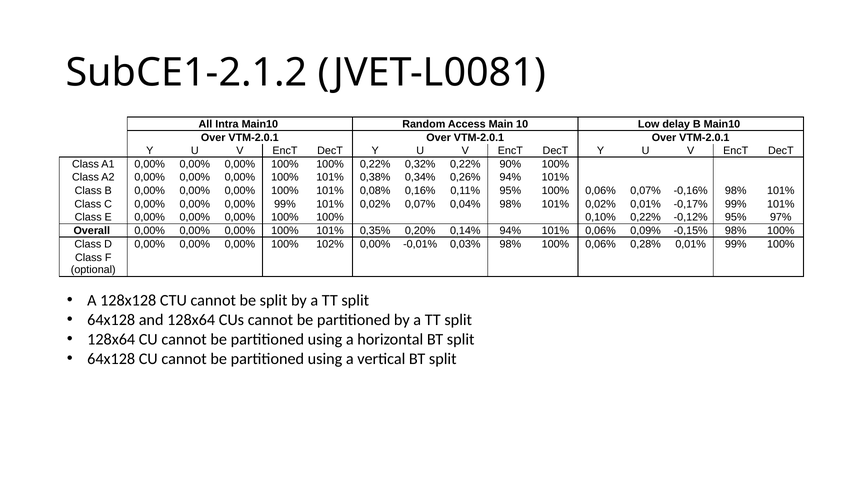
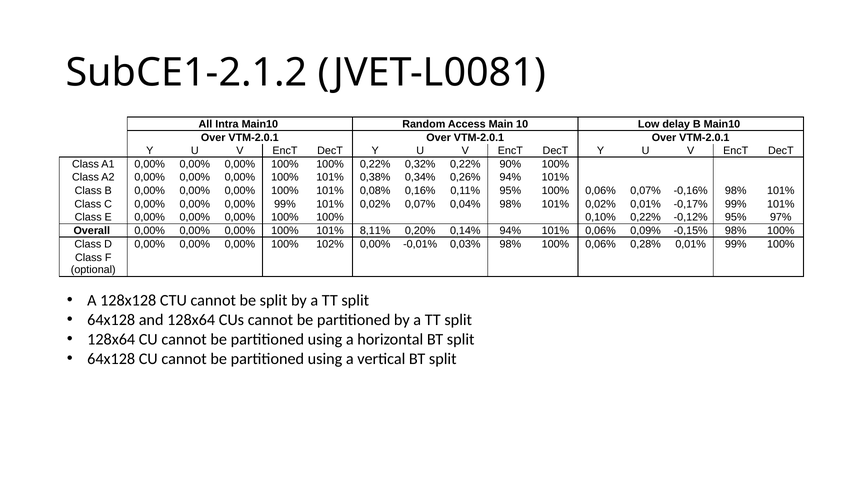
0,35%: 0,35% -> 8,11% (375, 230)
